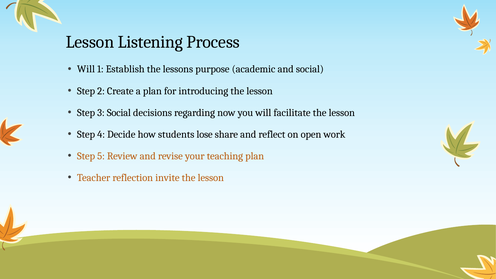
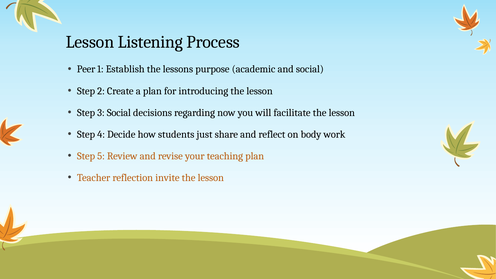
Will: Will -> Peer (86, 69)
lose: lose -> just (205, 134)
open: open -> body (311, 134)
